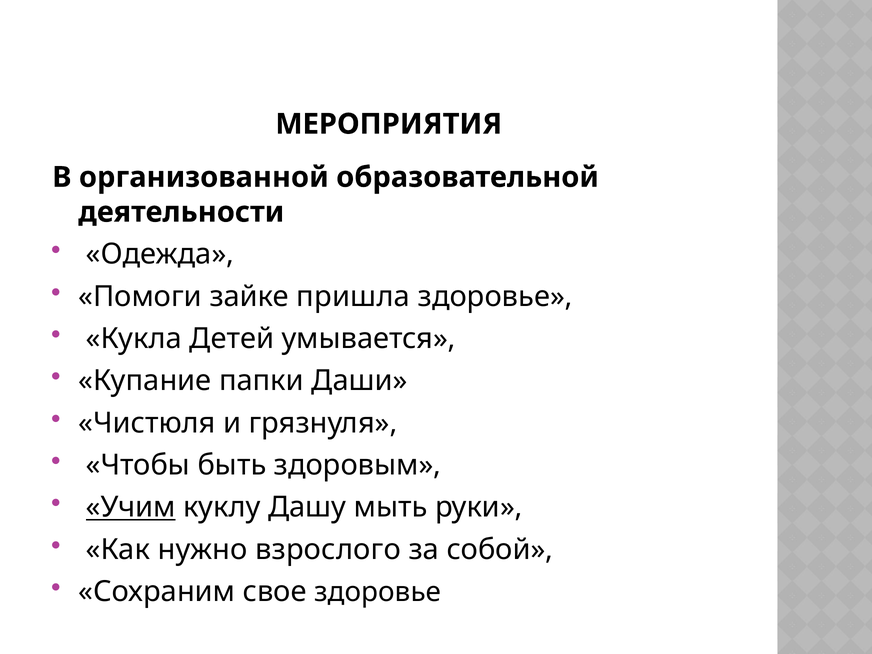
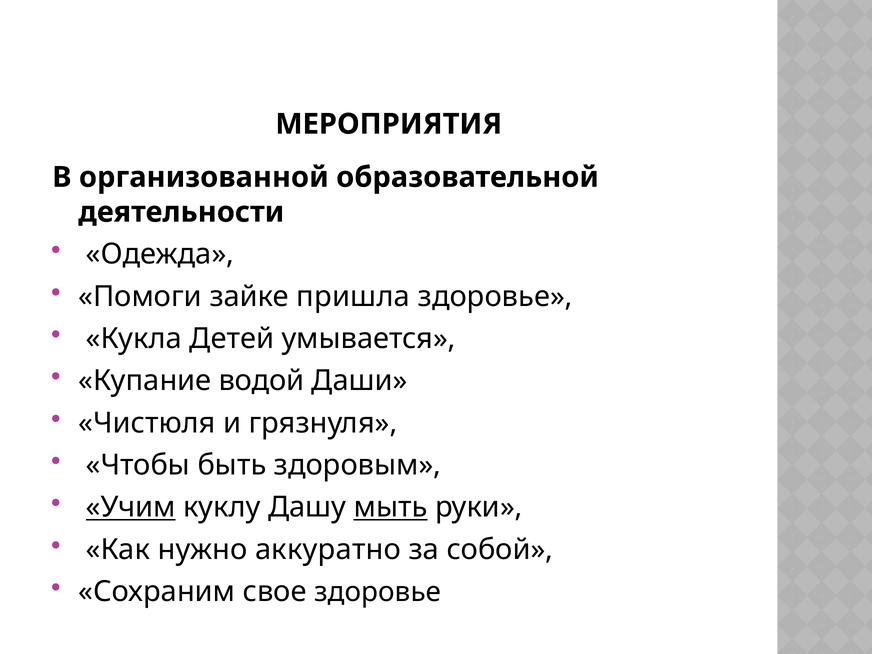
папки: папки -> водой (262, 381)
мыть underline: none -> present (391, 507)
взрослого: взрослого -> аккуратно (328, 549)
